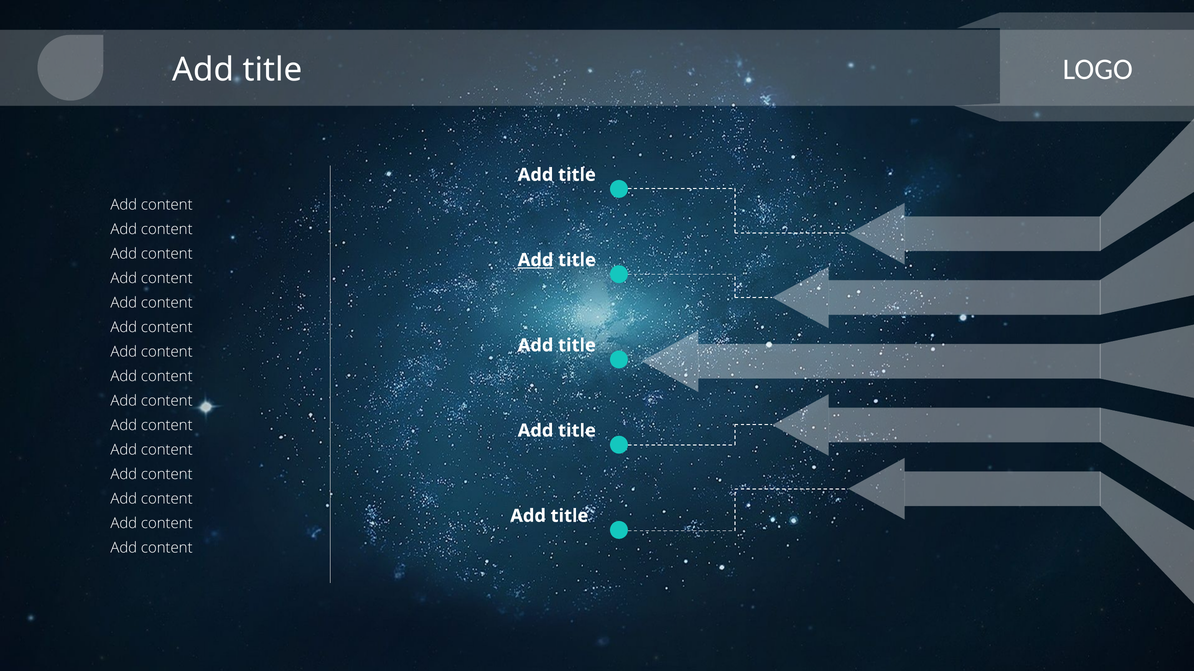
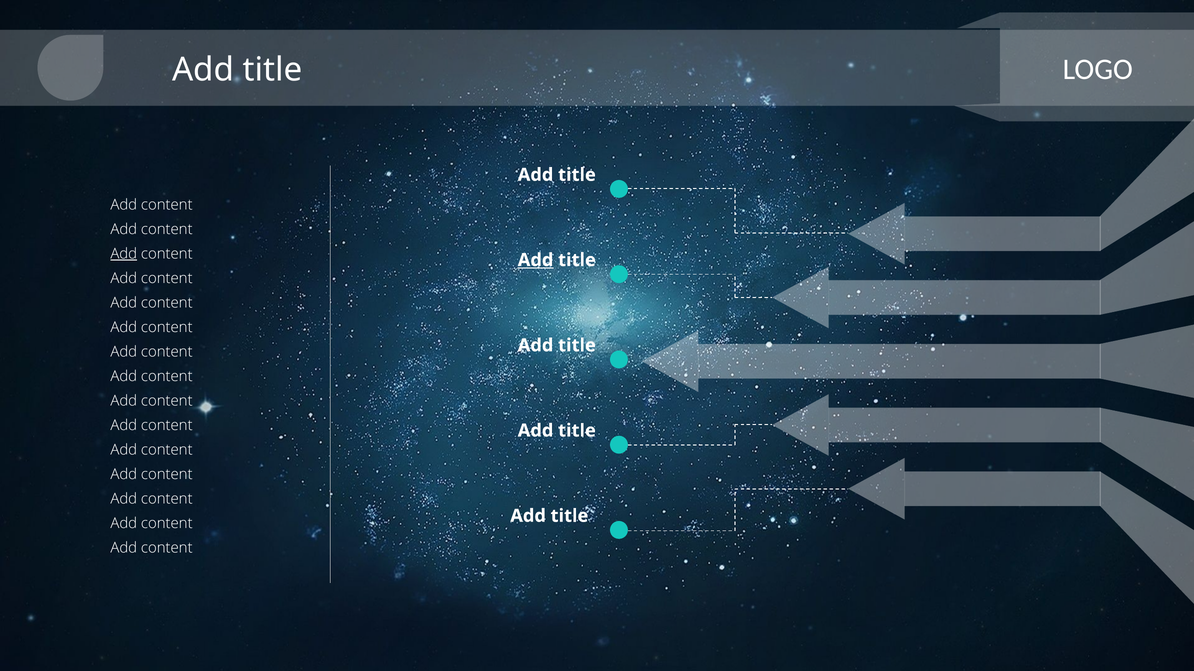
Add underline: none -> present (124, 254)
